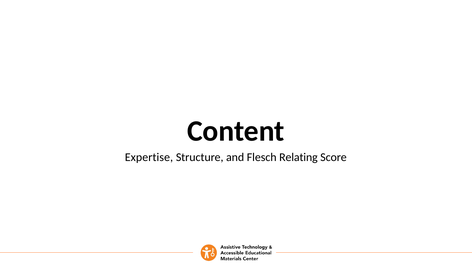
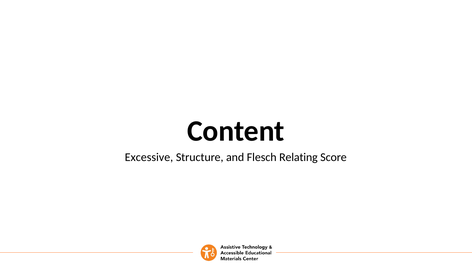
Expertise: Expertise -> Excessive (149, 157)
